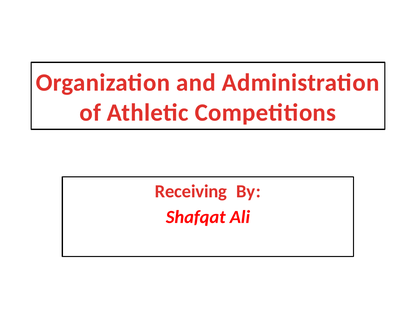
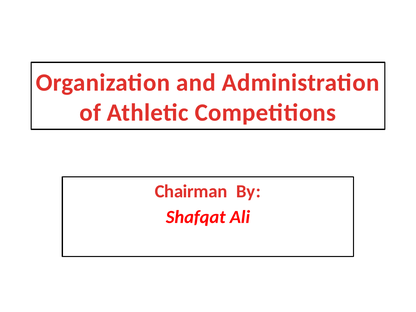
Receiving: Receiving -> Chairman (191, 191)
